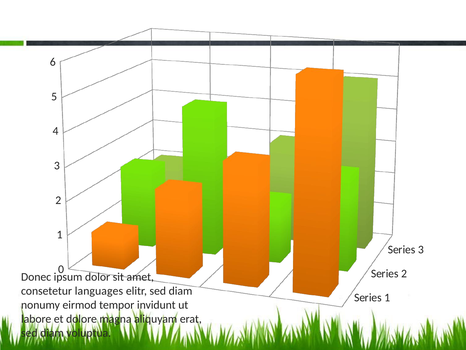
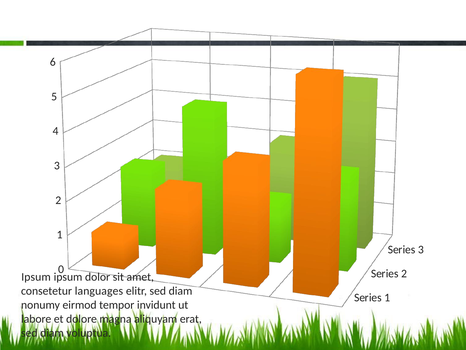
Donec: Donec -> Ipsum (36, 277)
